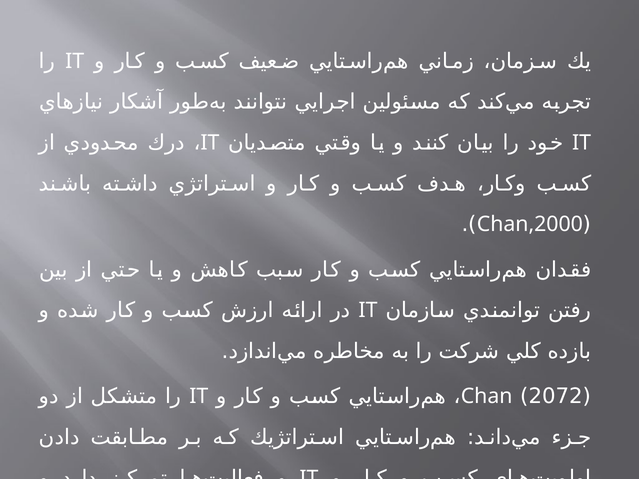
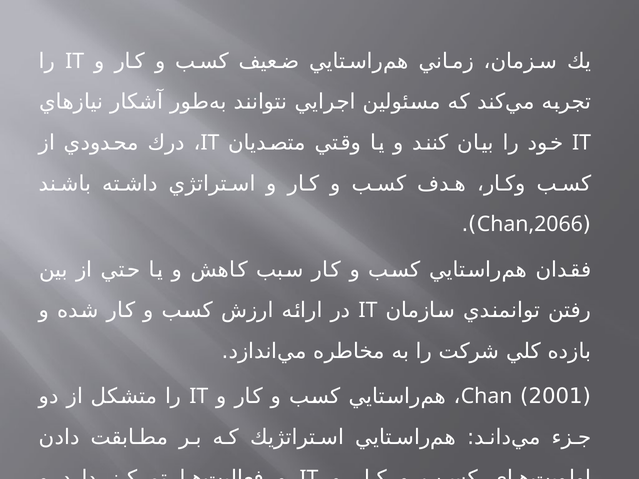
Chan,2000: Chan,2000 -> Chan,2066 (530, 225)
2072: 2072 -> 2001 (556, 397)
